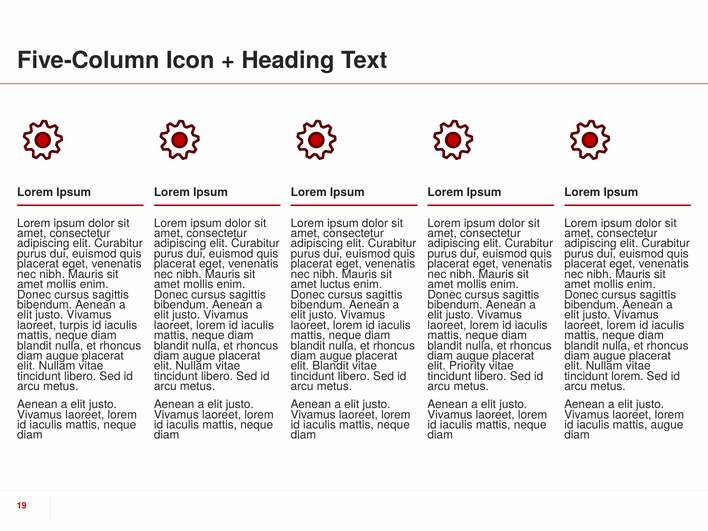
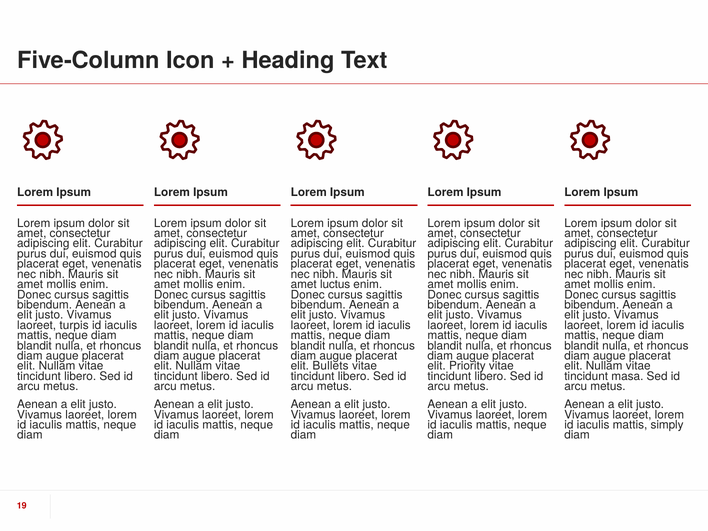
elit Blandit: Blandit -> Bullets (331, 366)
tincidunt lorem: lorem -> masa (627, 376)
mattis augue: augue -> simply (667, 425)
